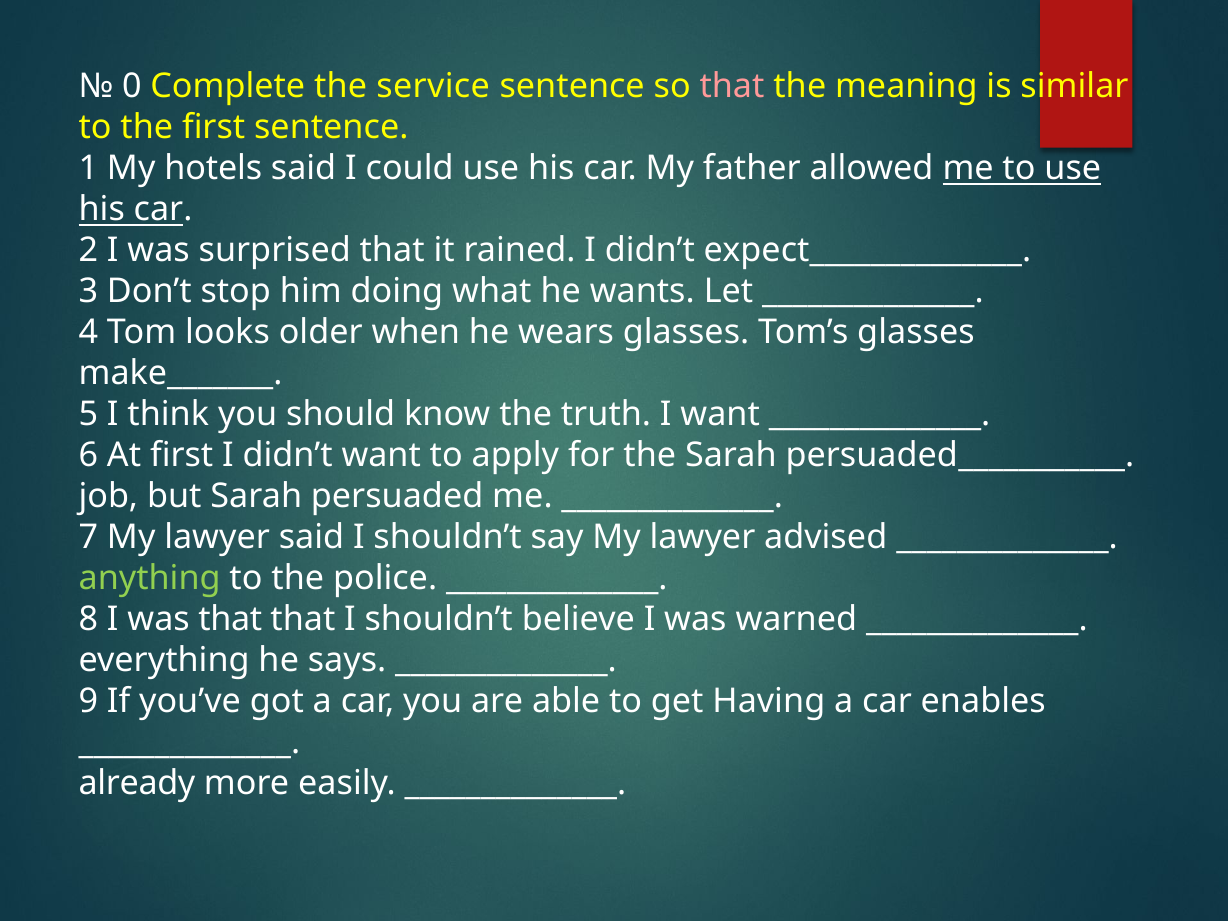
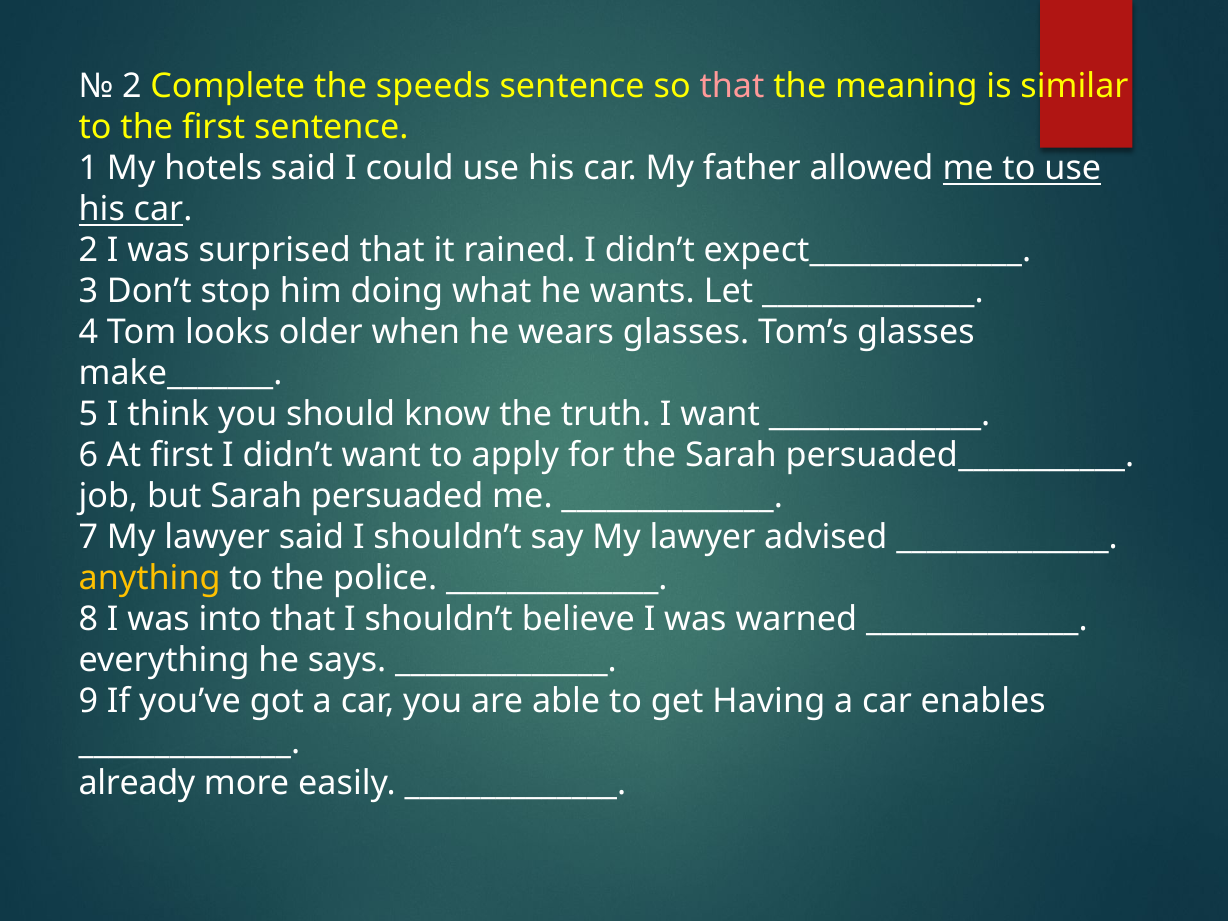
0: 0 -> 2 (132, 87)
service: service -> speeds (433, 87)
anything colour: light green -> yellow (150, 579)
was that: that -> into (230, 620)
